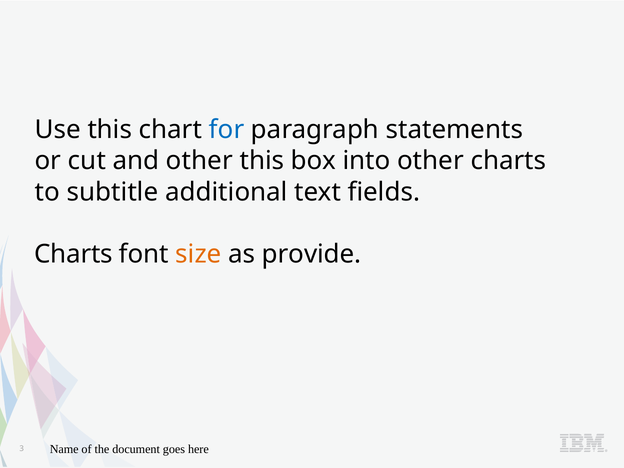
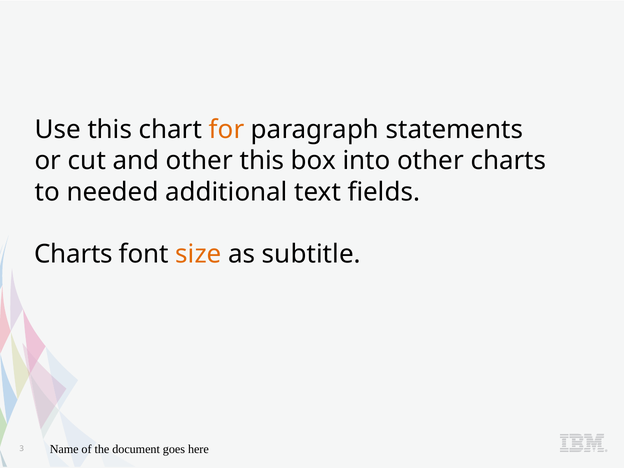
for colour: blue -> orange (227, 130)
subtitle: subtitle -> needed (113, 192)
provide: provide -> subtitle (311, 254)
